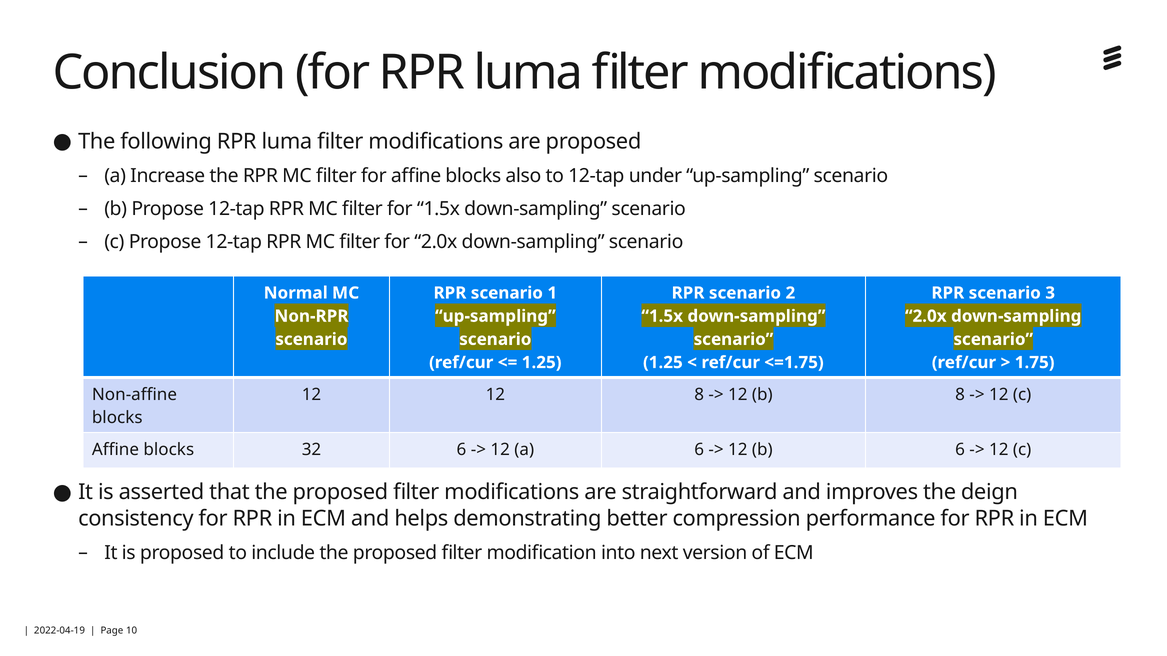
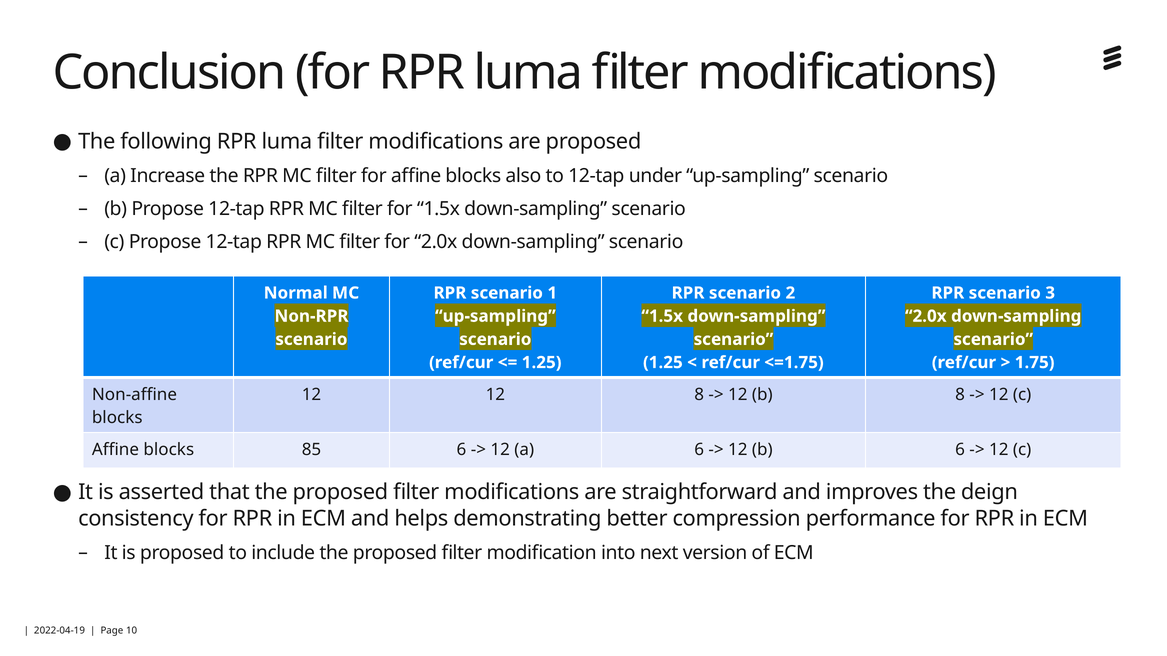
32: 32 -> 85 (311, 450)
